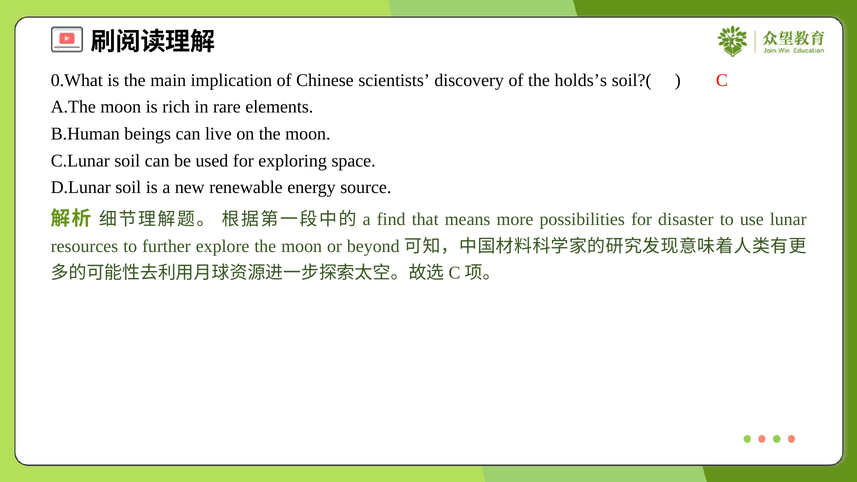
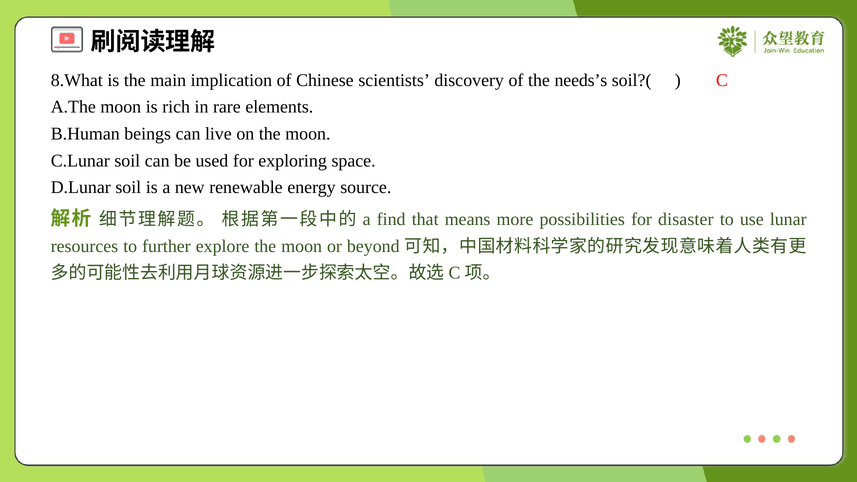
0.What: 0.What -> 8.What (77, 80)
holds’s: holds’s -> needs’s (581, 80)
